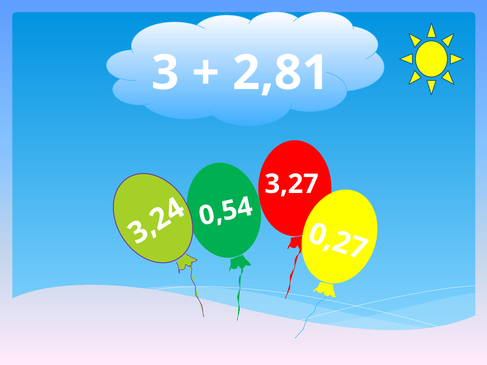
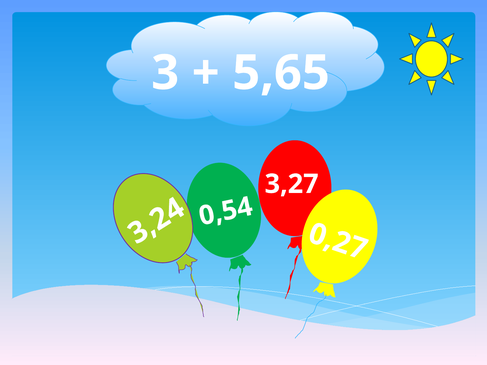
2,81: 2,81 -> 5,65 (281, 73)
